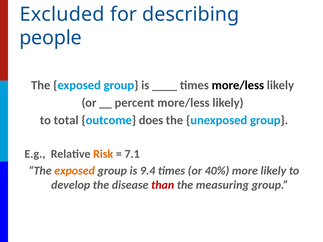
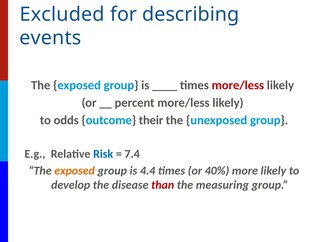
people: people -> events (50, 38)
more/less colour: black -> red (238, 85)
total: total -> odds (66, 120)
does: does -> their (151, 120)
Risk colour: orange -> blue (103, 154)
7.1: 7.1 -> 7.4 (132, 154)
9.4: 9.4 -> 4.4 (148, 171)
